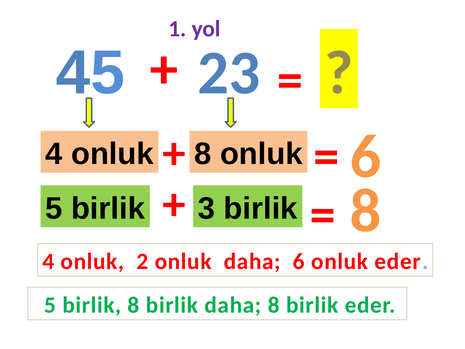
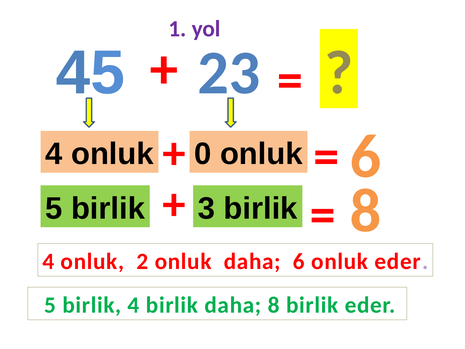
8: 8 -> 0 (203, 154)
birlik 8: 8 -> 4 (134, 305)
